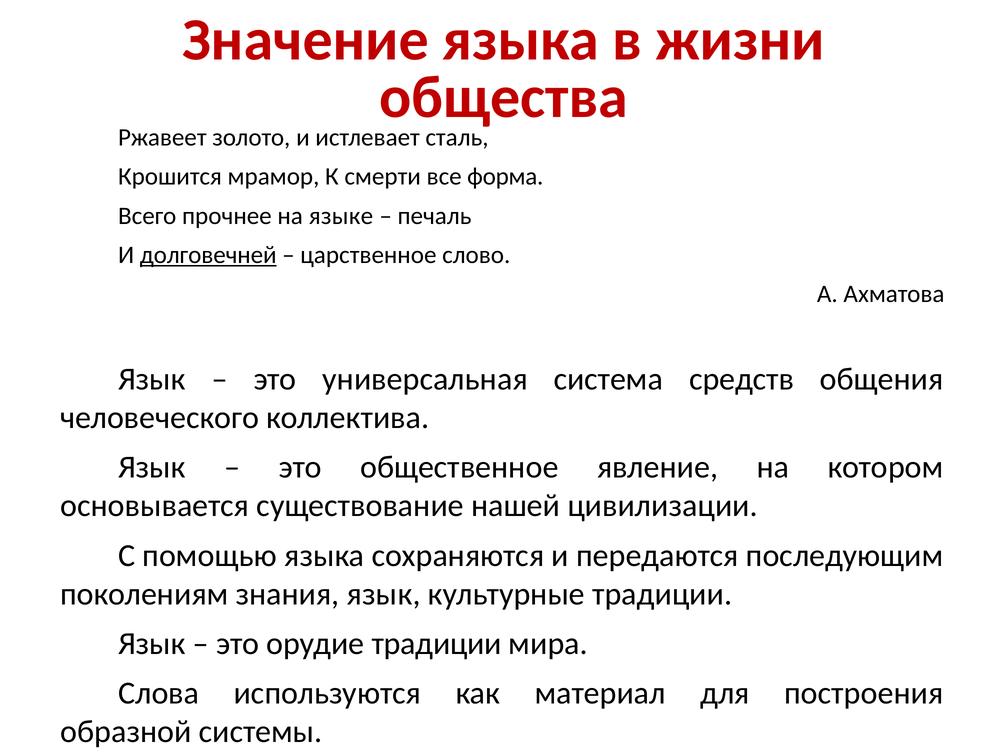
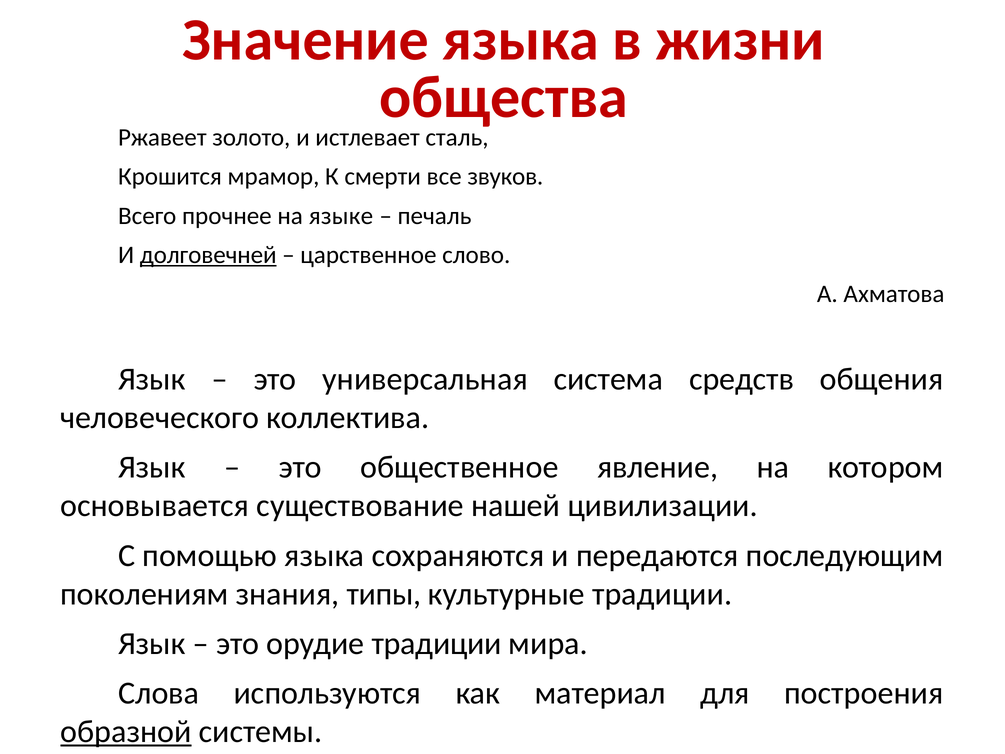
форма: форма -> звуков (505, 177)
знания язык: язык -> типы (384, 594)
образной underline: none -> present (126, 732)
